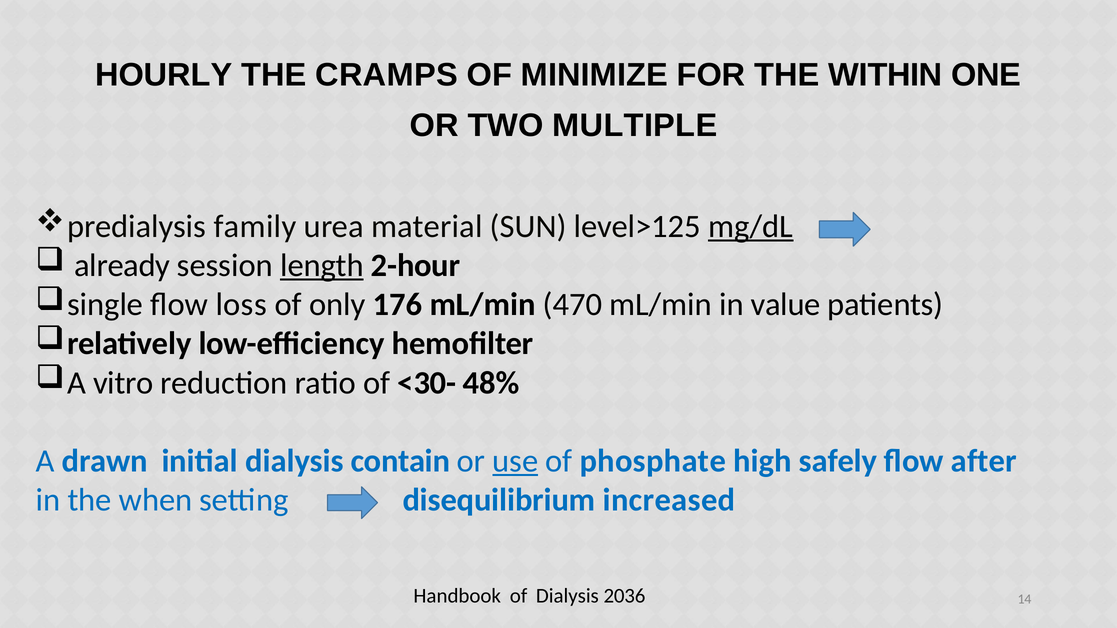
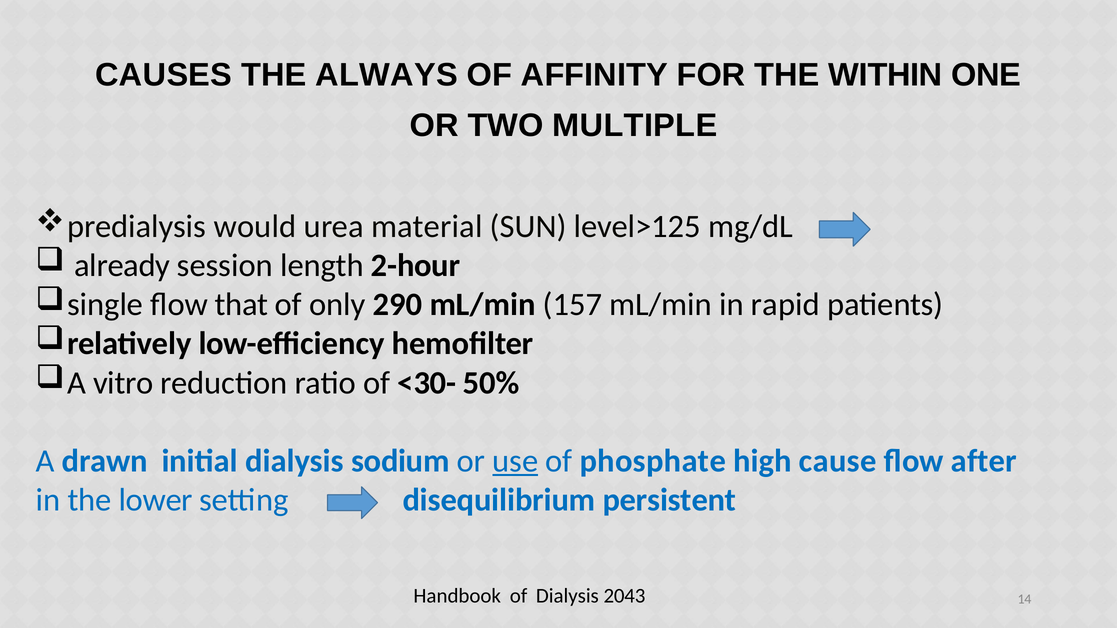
HOURLY: HOURLY -> CAUSES (164, 75)
CRAMPS: CRAMPS -> ALWAYS (387, 75)
MINIMIZE: MINIMIZE -> AFFINITY (594, 75)
family: family -> would (255, 226)
mg/dL underline: present -> none (751, 226)
length underline: present -> none (322, 266)
loss: loss -> that (242, 305)
176: 176 -> 290 (398, 305)
470: 470 -> 157 (572, 305)
value: value -> rapid (785, 305)
48%: 48% -> 50% (491, 383)
contain: contain -> sodium (400, 461)
safely: safely -> cause (838, 461)
when: when -> lower (156, 500)
increased: increased -> persistent (669, 500)
2036: 2036 -> 2043 (624, 596)
